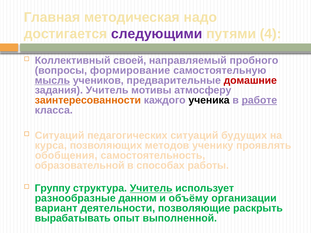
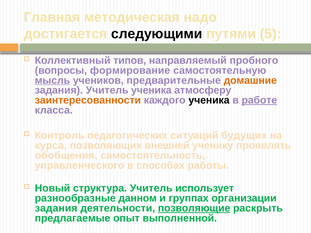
следующими colour: purple -> black (157, 34)
4: 4 -> 5 (271, 34)
своей: своей -> типов (130, 61)
домашние colour: red -> orange (250, 80)
Учитель мотивы: мотивы -> ученика (151, 90)
Ситуаций: Ситуаций -> Контроль (60, 136)
методов: методов -> внешней (167, 146)
образовательной: образовательной -> управленческого (80, 166)
Группу: Группу -> Новый (52, 188)
Учитель underline: present -> none (151, 188)
объёму: объёму -> группах (189, 198)
вариант: вариант -> задания (56, 208)
позволяющие underline: none -> present (194, 208)
вырабатывать: вырабатывать -> предлагаемые (73, 218)
